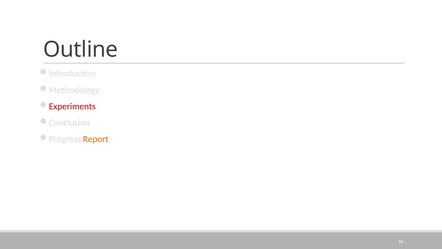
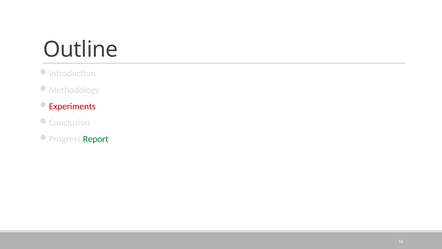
Report colour: orange -> green (96, 139)
